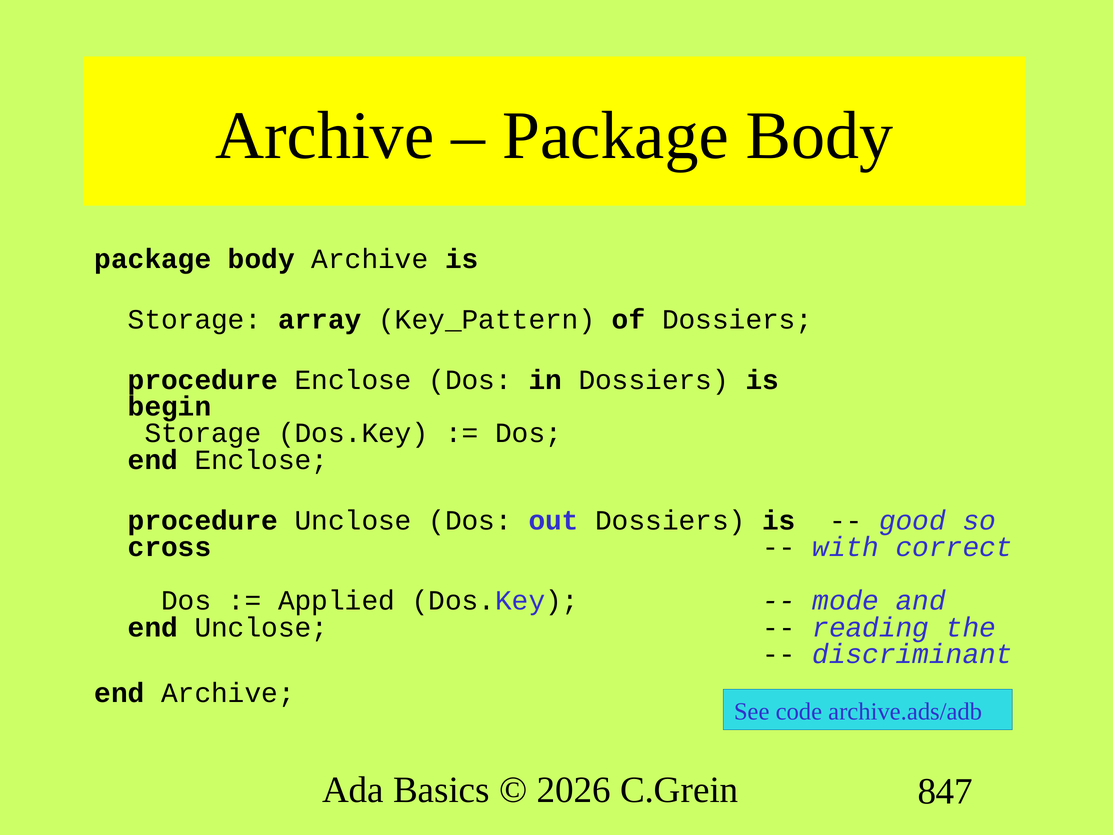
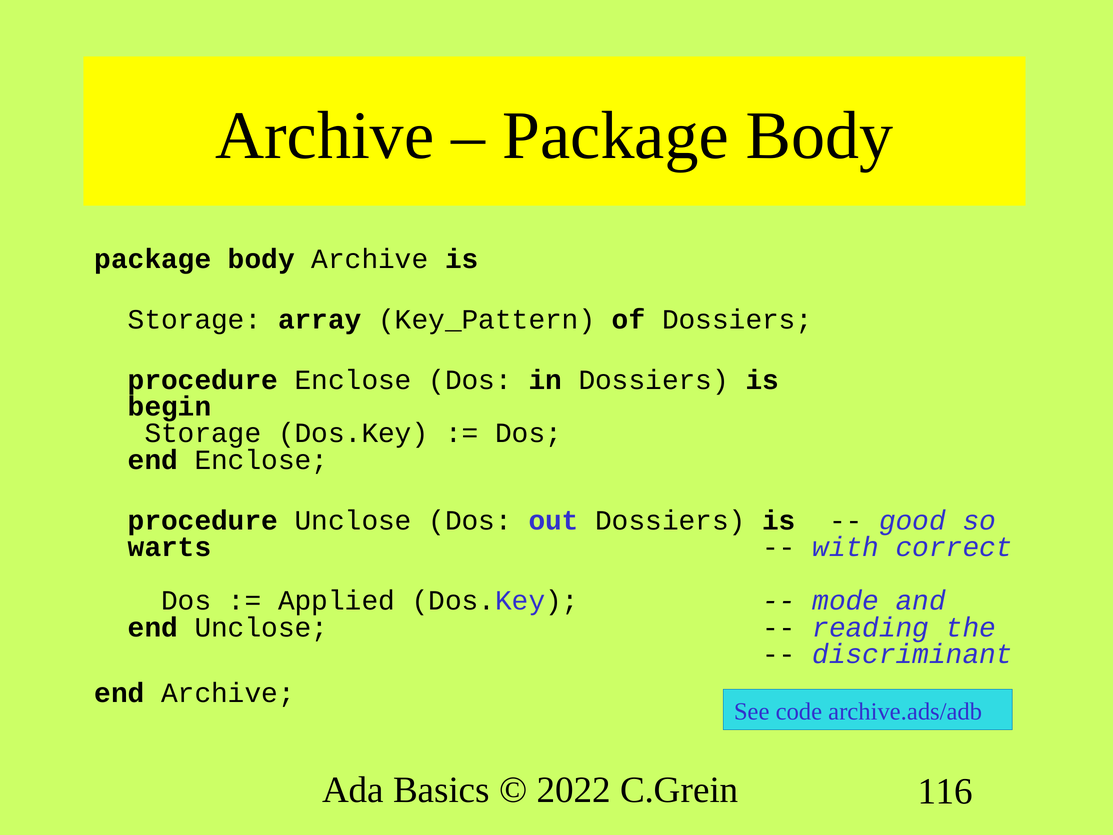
cross: cross -> warts (170, 547)
2026: 2026 -> 2022 (574, 790)
847: 847 -> 116 (945, 791)
